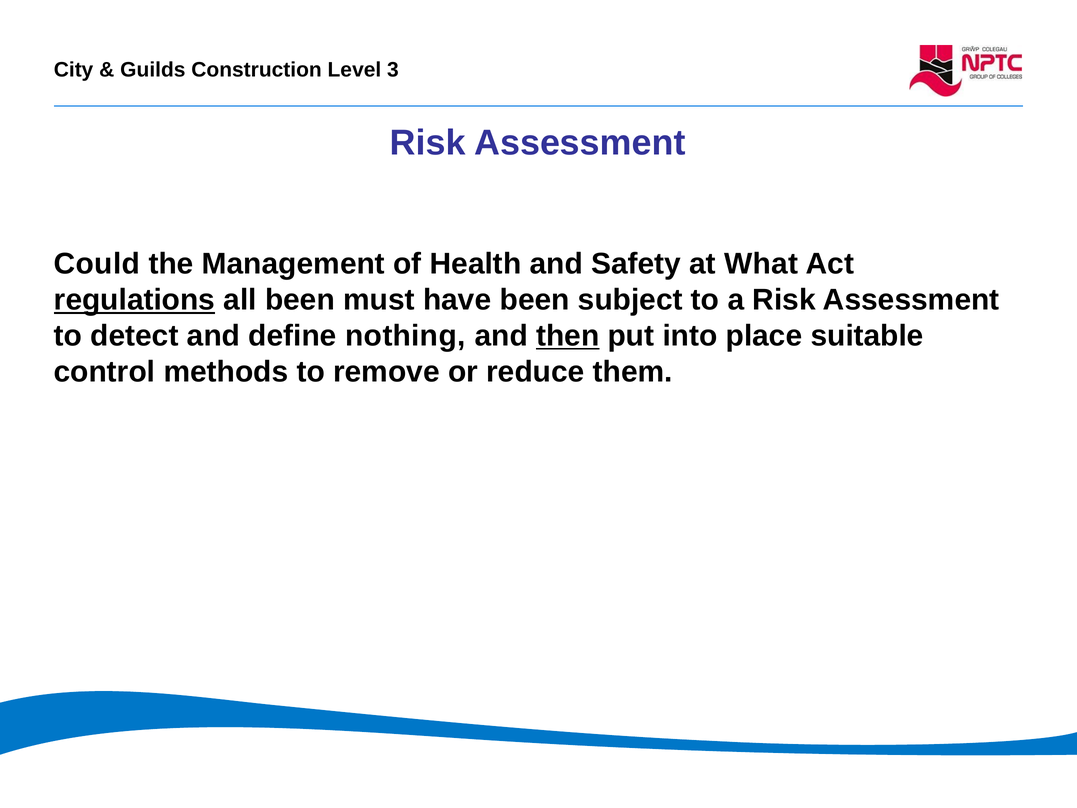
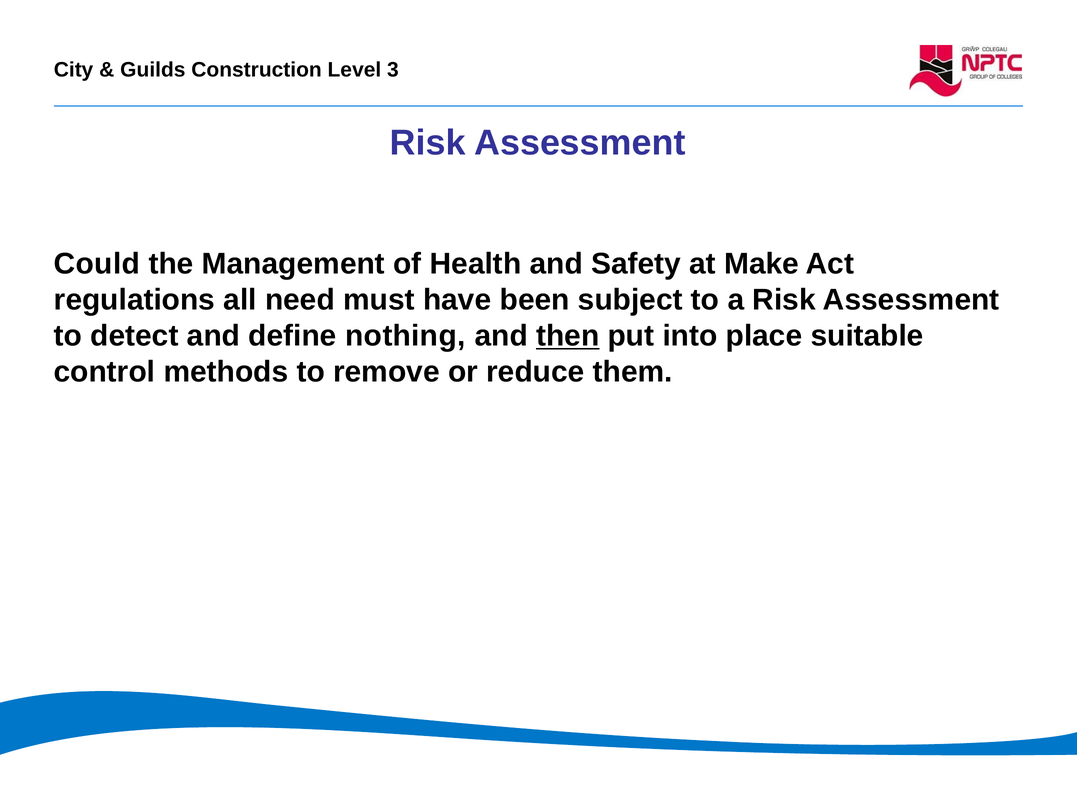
What: What -> Make (762, 264)
regulations underline: present -> none (134, 300)
all been: been -> need (300, 300)
